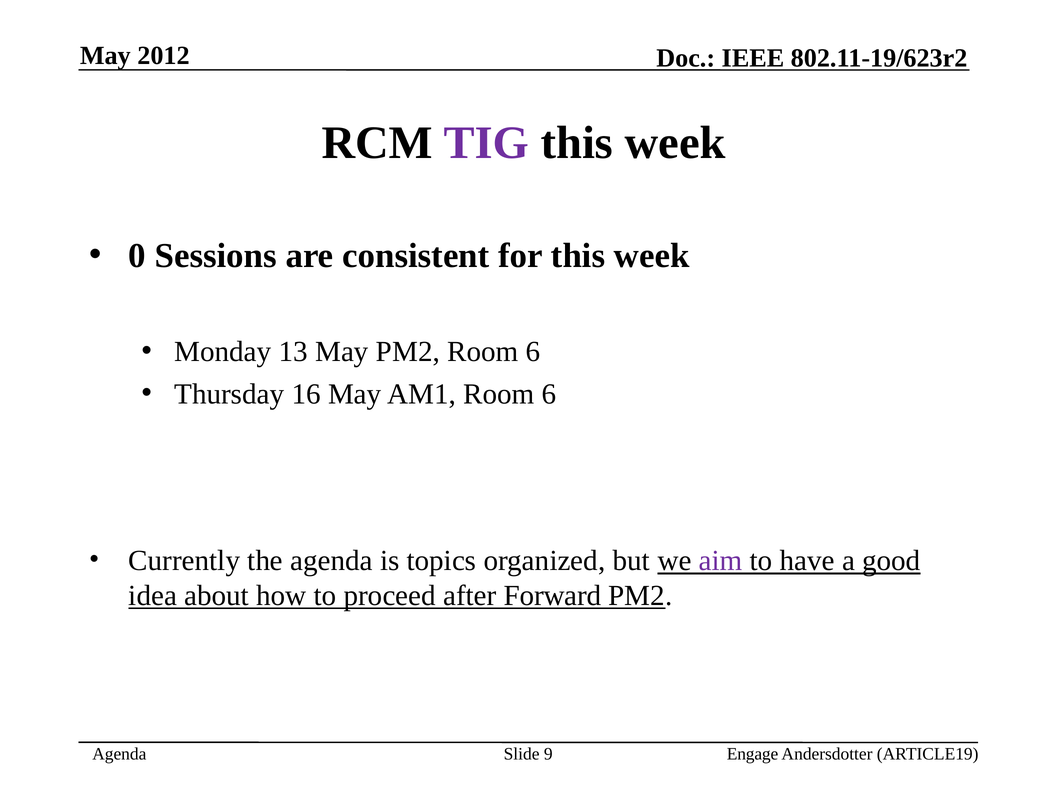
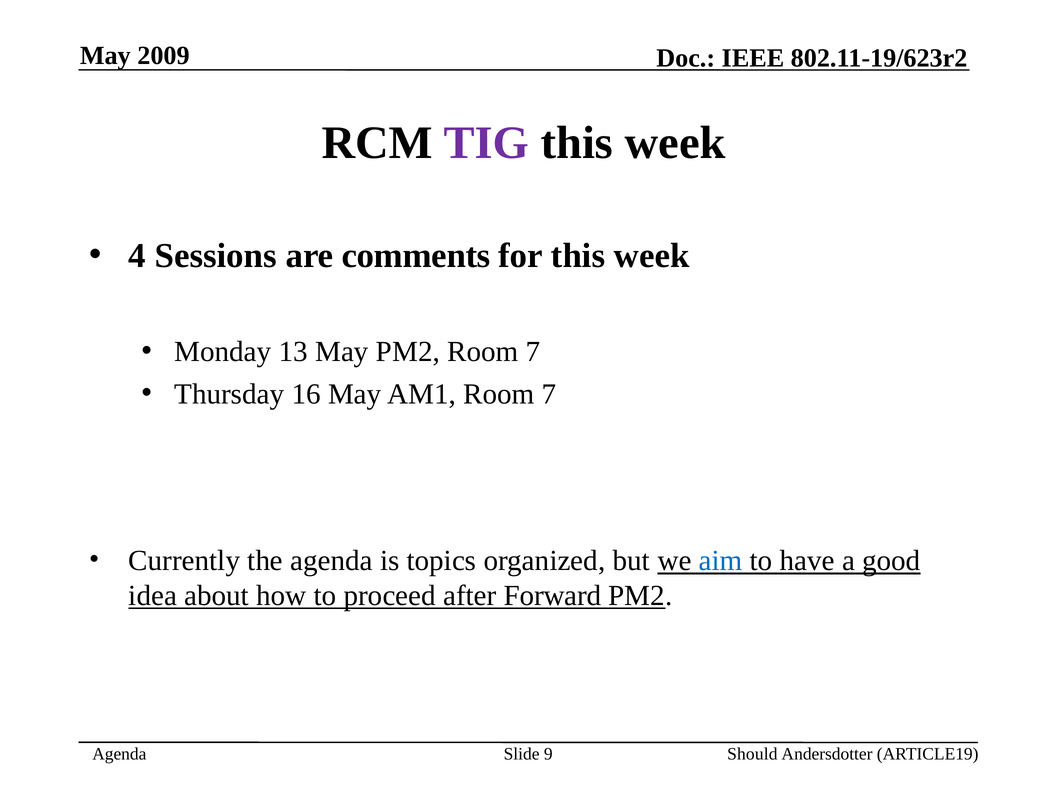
2012: 2012 -> 2009 (163, 55)
0: 0 -> 4 (137, 256)
consistent: consistent -> comments (416, 256)
PM2 Room 6: 6 -> 7 (533, 352)
AM1 Room 6: 6 -> 7 (549, 394)
aim colour: purple -> blue (721, 561)
Engage: Engage -> Should (752, 754)
